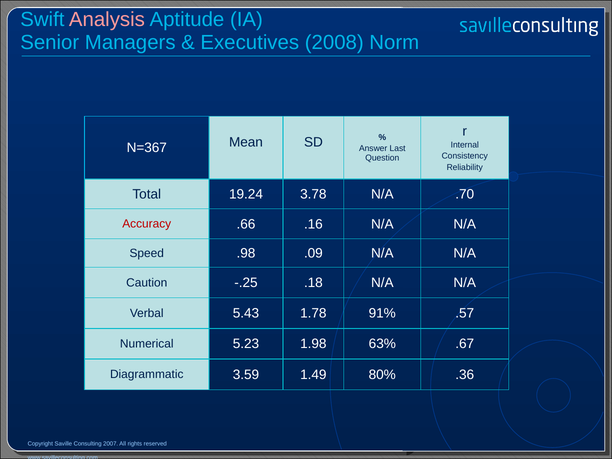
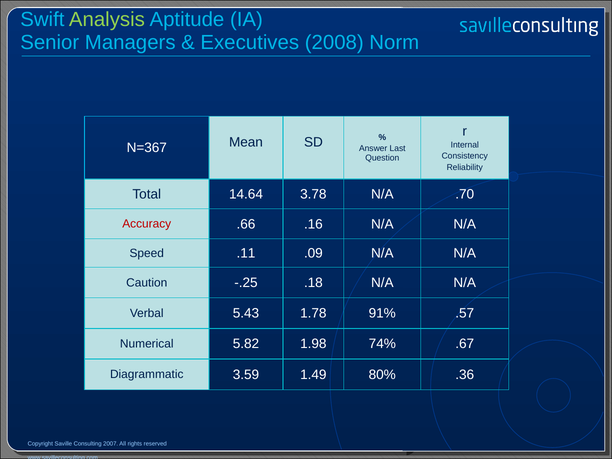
Analysis colour: pink -> light green (107, 19)
19.24: 19.24 -> 14.64 (246, 194)
.98: .98 -> .11 (246, 253)
5.23: 5.23 -> 5.82 (246, 344)
63%: 63% -> 74% (382, 344)
